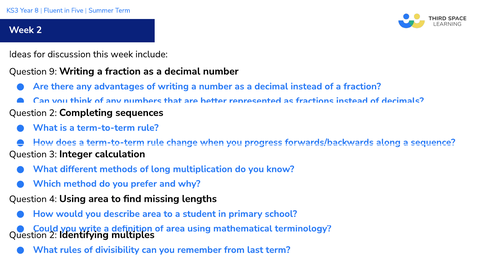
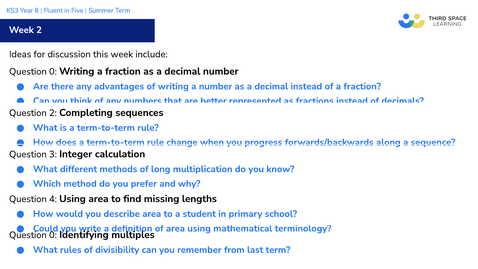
9: 9 -> 0 (53, 71)
2: 2 -> 0 (53, 235)
